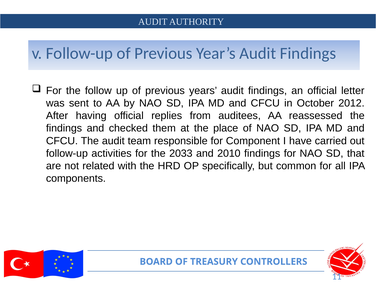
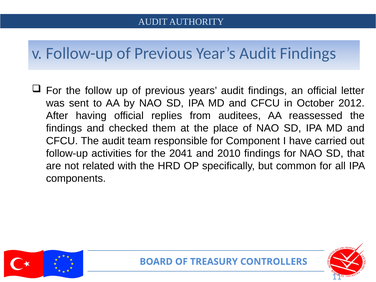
2033: 2033 -> 2041 (181, 153)
